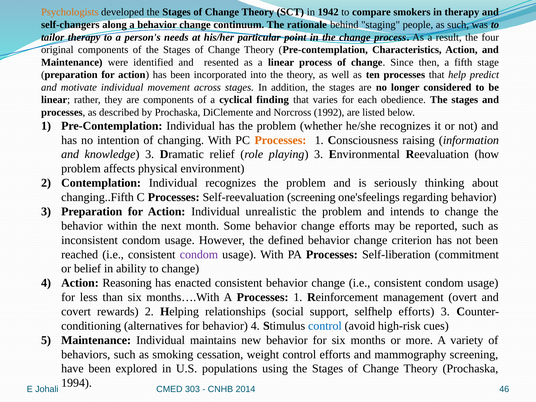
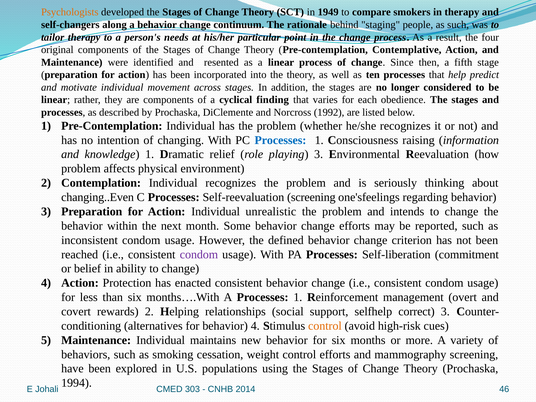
1942: 1942 -> 1949 (328, 12)
Characteristics: Characteristics -> Contemplative (407, 50)
Processes colour: orange -> blue (280, 140)
knowledge 3: 3 -> 1 (150, 154)
changing..Fifth: changing..Fifth -> changing..Even (98, 197)
Reasoning: Reasoning -> Protection (127, 283)
selfhelp efforts: efforts -> correct (417, 312)
control colour: blue -> orange (325, 326)
